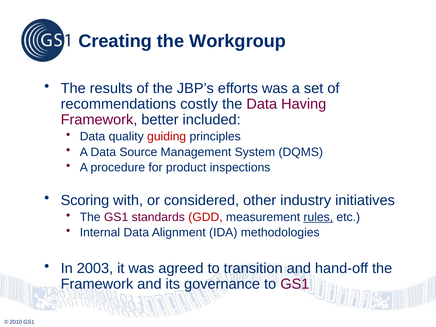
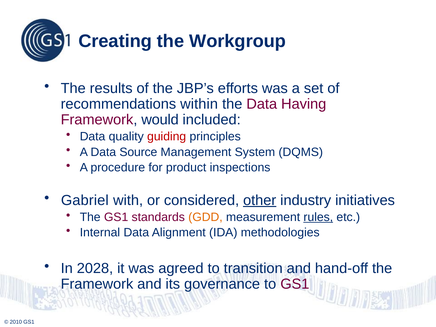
costly: costly -> within (199, 104)
better: better -> would (160, 120)
Scoring: Scoring -> Gabriel (85, 200)
other underline: none -> present (260, 200)
GDD colour: red -> orange (205, 217)
2003: 2003 -> 2028 (95, 269)
